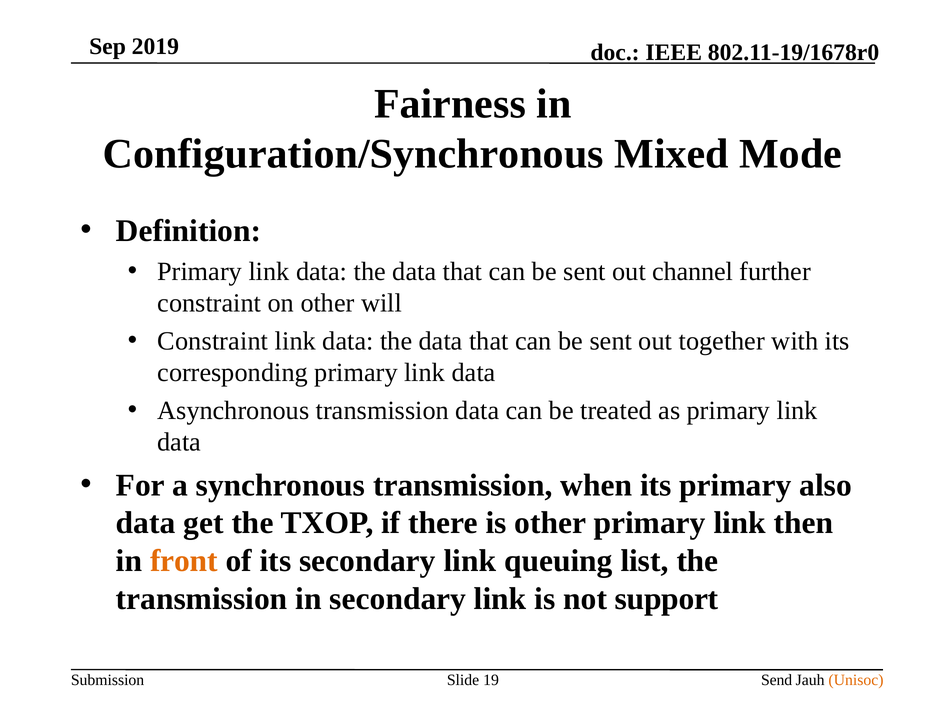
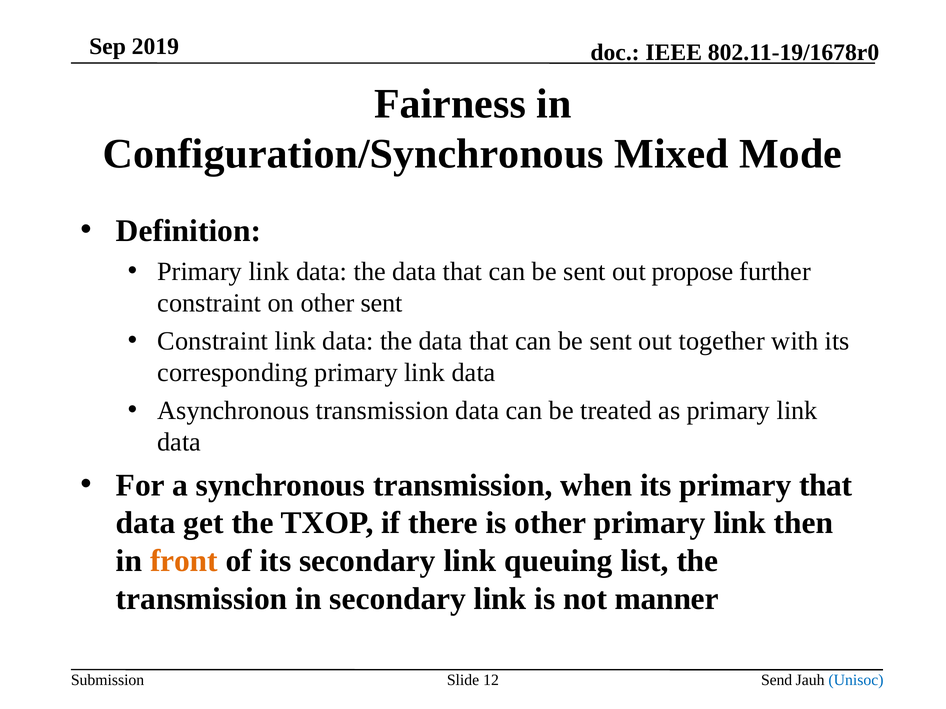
channel: channel -> propose (693, 272)
other will: will -> sent (382, 303)
primary also: also -> that (826, 486)
support: support -> manner (667, 599)
19: 19 -> 12 (491, 680)
Unisoc colour: orange -> blue (856, 680)
